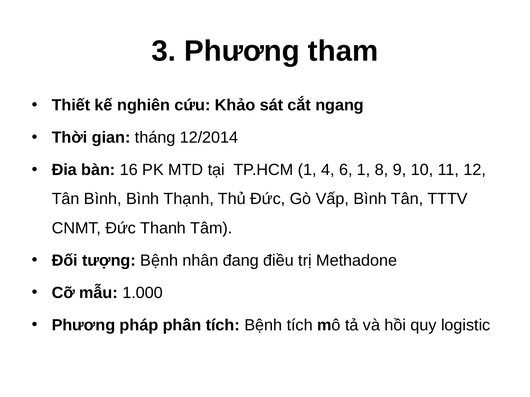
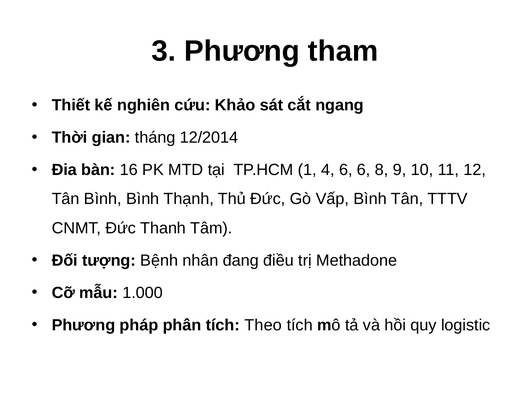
6 1: 1 -> 6 (364, 170)
tích Bệnh: Bệnh -> Theo (263, 325)
